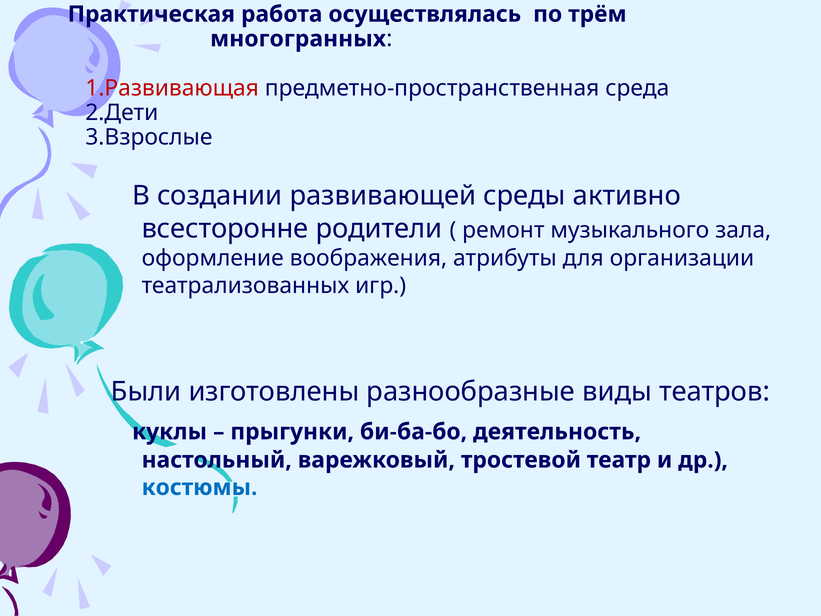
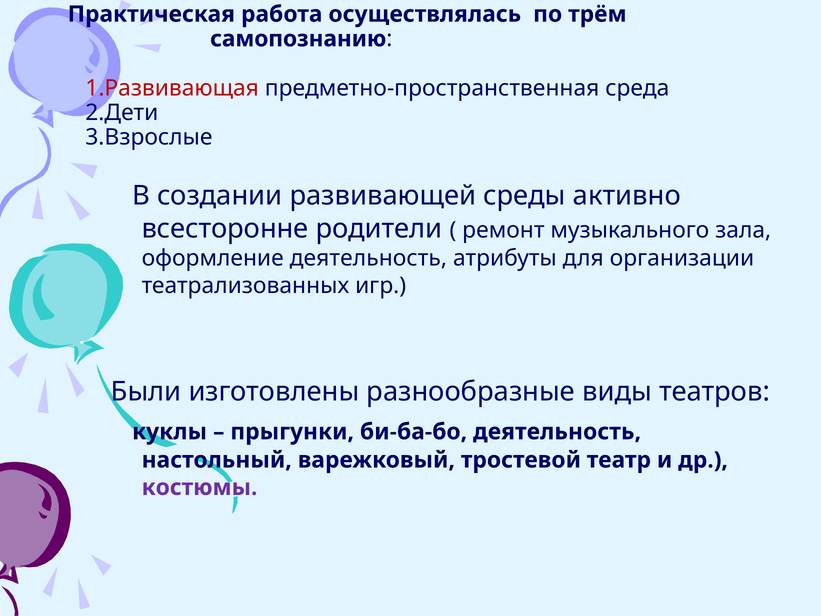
многогранных: многогранных -> самопознанию (298, 39)
оформление воображения: воображения -> деятельность (368, 258)
костюмы colour: blue -> purple (200, 487)
